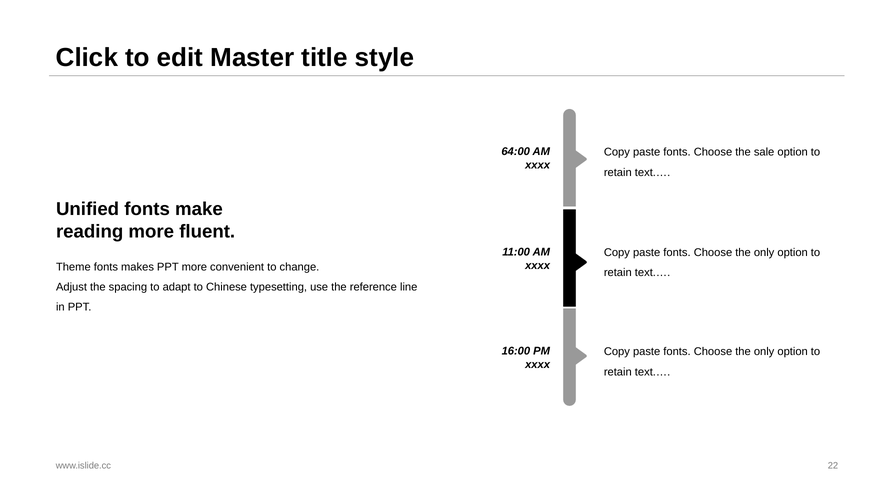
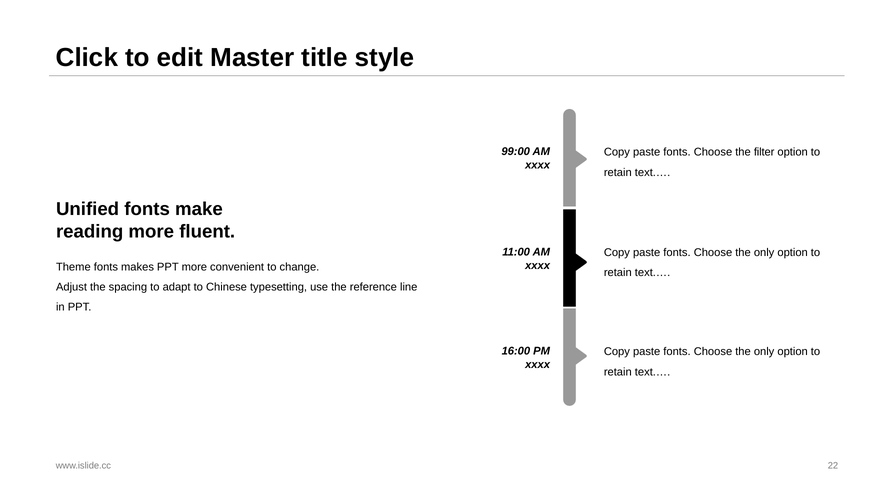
64:00: 64:00 -> 99:00 (516, 152)
sale: sale -> filter (764, 152)
